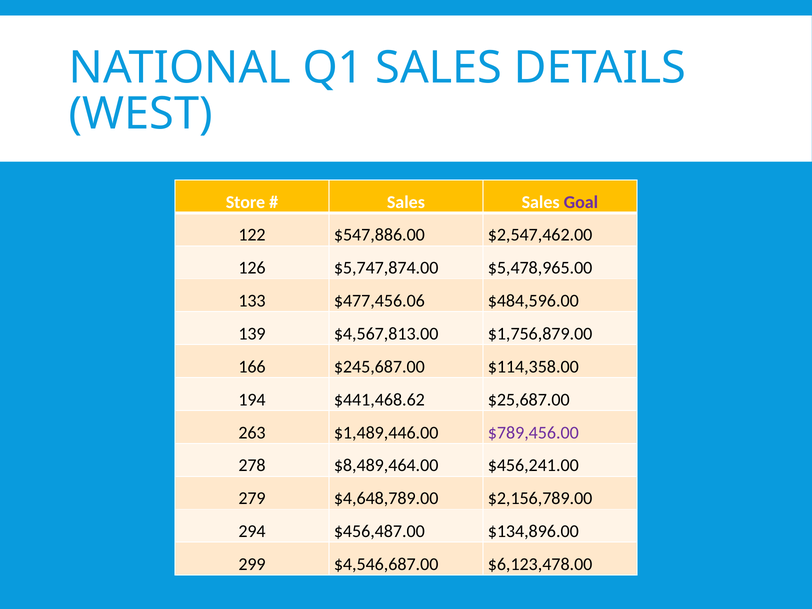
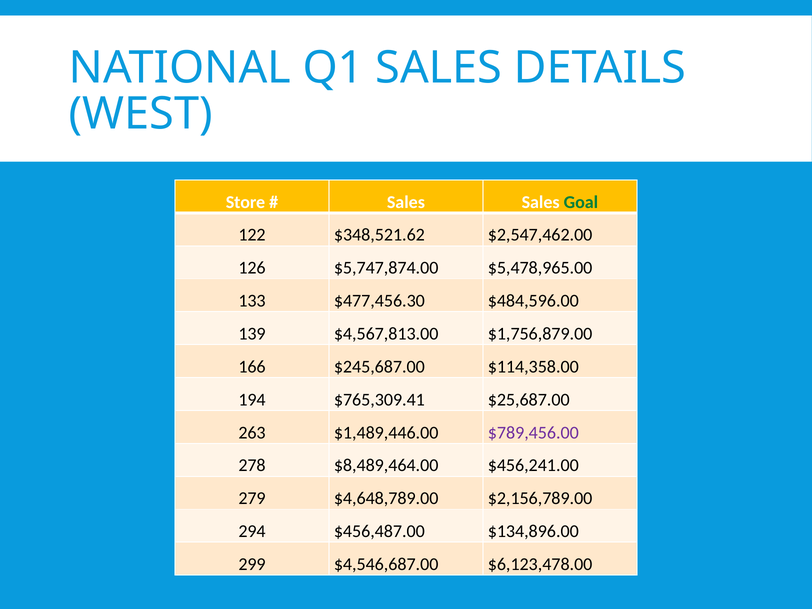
Goal colour: purple -> green (581, 202)
$547,886.00: $547,886.00 -> $348,521.62 (379, 235)
$477,456.06: $477,456.06 -> $477,456.30 (379, 301)
$441,468.62: $441,468.62 -> $765,309.41 (379, 400)
